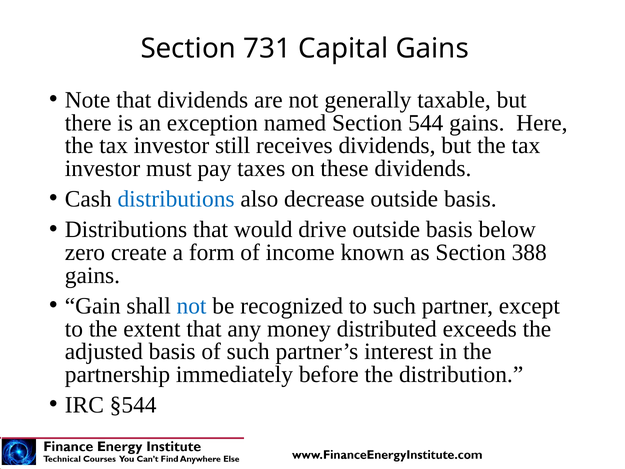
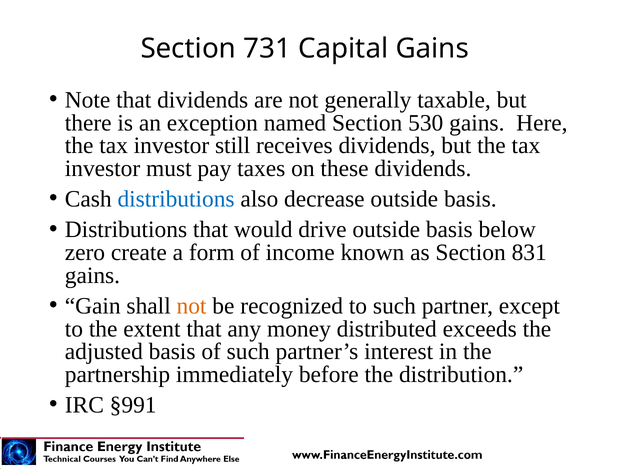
544: 544 -> 530 (426, 123)
388: 388 -> 831 (529, 252)
not colour: blue -> orange (192, 306)
§544: §544 -> §991 (133, 405)
